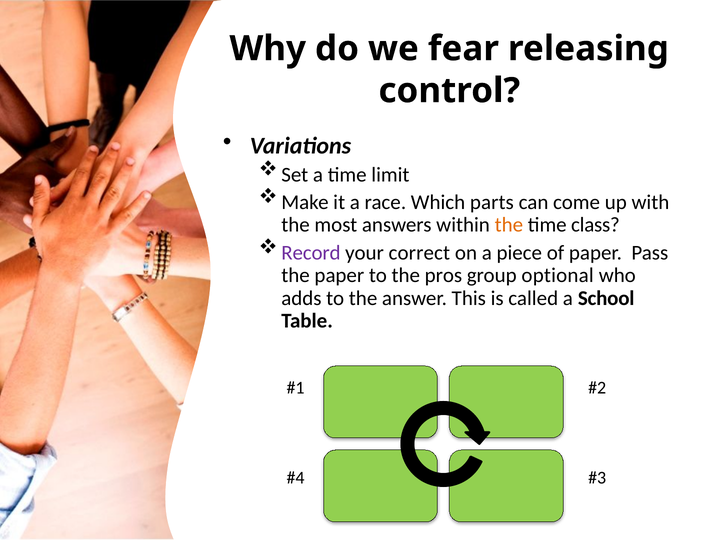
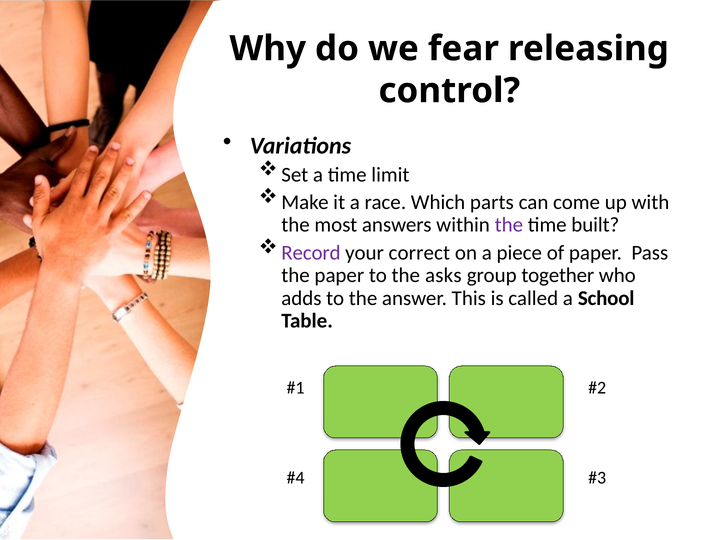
the colour: orange -> purple (509, 225)
class: class -> built (595, 225)
pros: pros -> asks (443, 275)
optional: optional -> together (558, 275)
